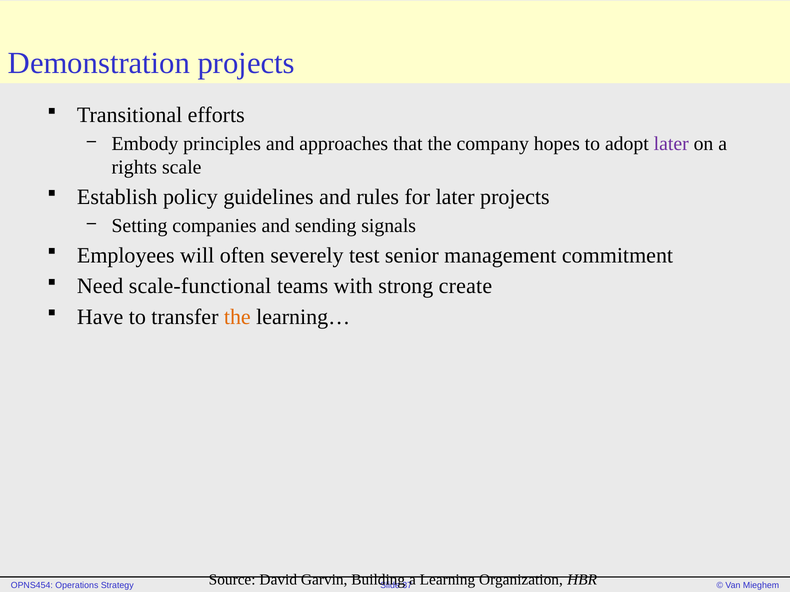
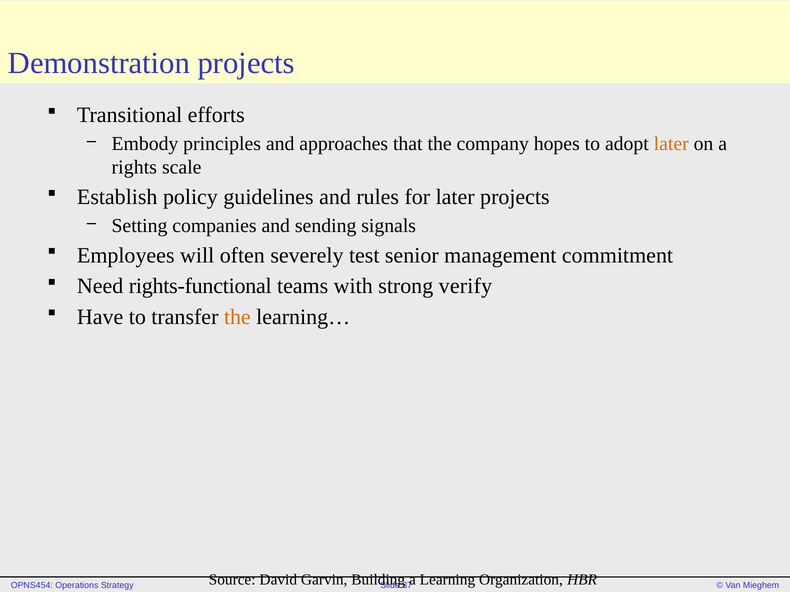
later colour: purple -> orange (671, 144)
scale-functional: scale-functional -> rights-functional (200, 286)
create: create -> verify (465, 286)
